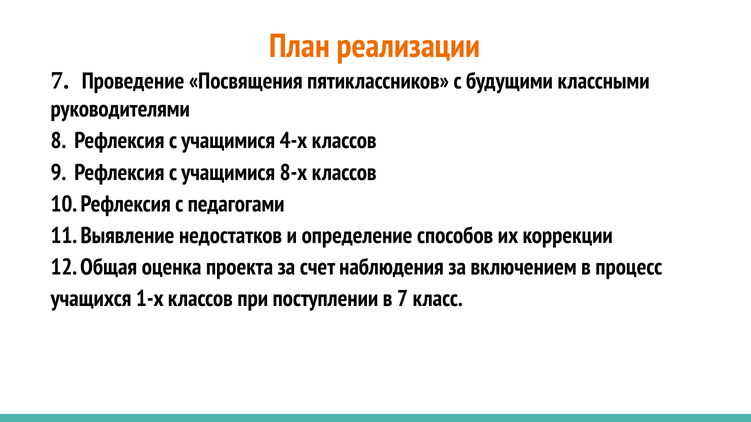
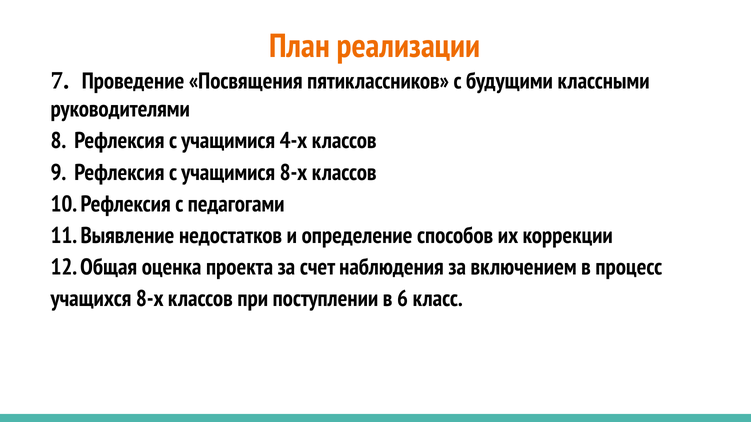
учащихся 1-х: 1-х -> 8-х (150, 299)
в 7: 7 -> 6 (403, 299)
